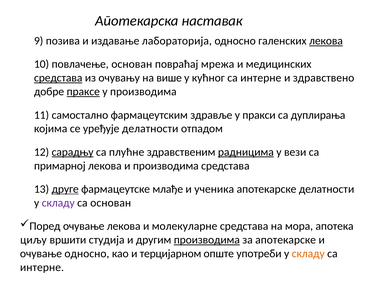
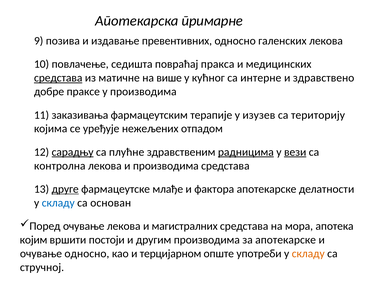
наставак: наставак -> примарне (212, 21)
лабораторија: лабораторија -> превентивних (177, 41)
лекова underline: present -> none (326, 41)
повлачење основан: основан -> седишта (132, 64)
мрежа: мрежа -> пракса (218, 64)
очувању: очувању -> матичне (119, 78)
праксе underline: present -> none (83, 92)
самостално: самостално -> заказивања (80, 115)
здравље: здравље -> терапије (211, 115)
пракси: пракси -> изузев (259, 115)
дуплирања: дуплирања -> територију (318, 115)
уређује делатности: делатности -> нежељених (150, 129)
вези underline: none -> present (295, 152)
примарној: примарној -> контролна (60, 166)
ученика: ученика -> фактора (214, 189)
складу colour: purple -> blue (58, 203)
молекуларне: молекуларне -> магистралних (185, 226)
циљу: циљу -> којим (34, 240)
студија: студија -> постоји (107, 240)
производима underline: present -> none (207, 240)
интерне: интерне -> стручној (42, 268)
